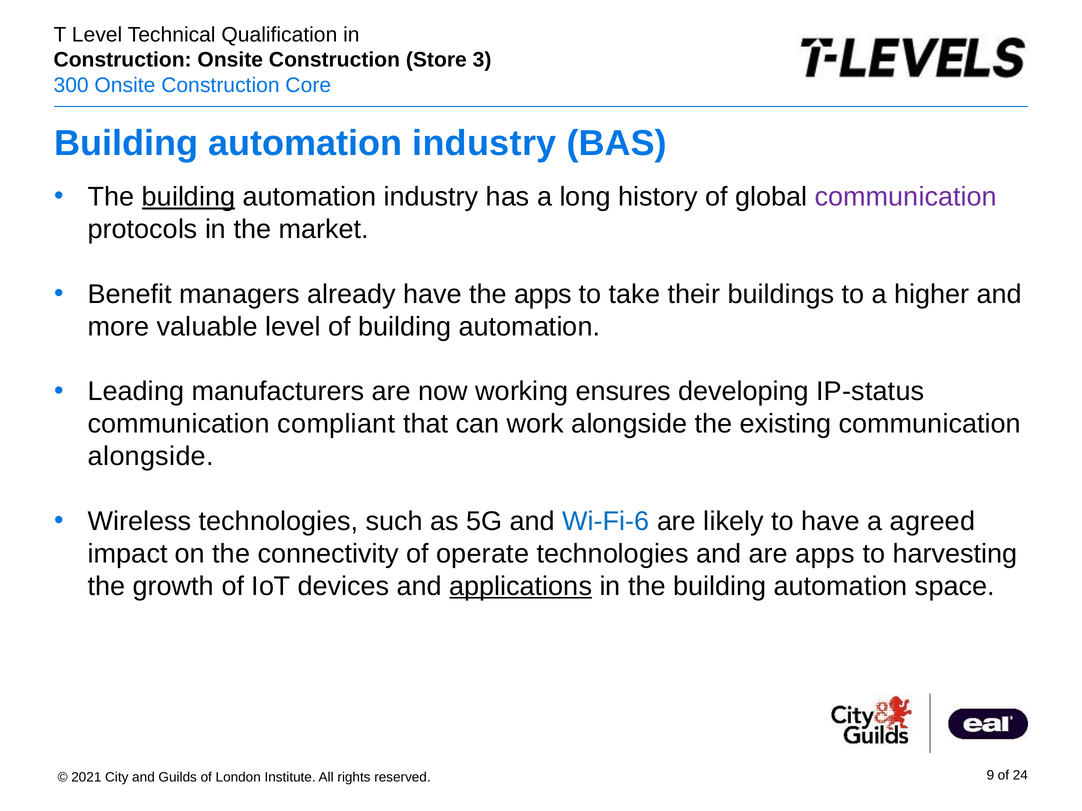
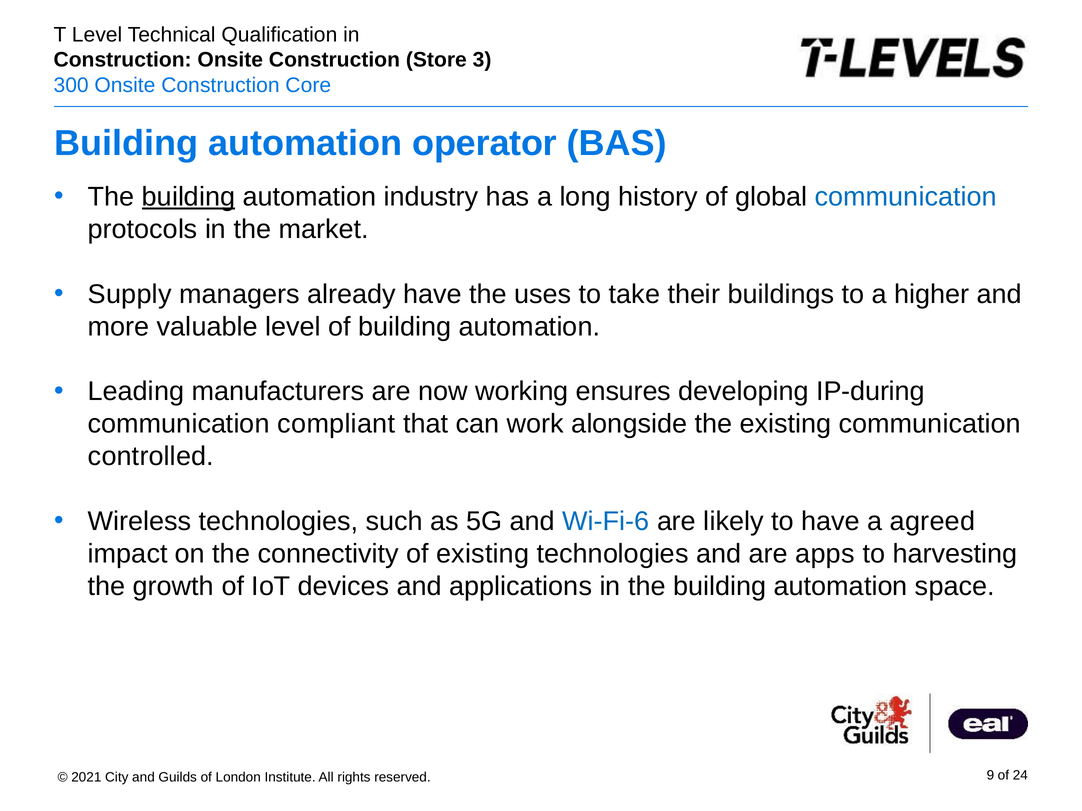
industry: industry -> operator (485, 143)
communication colour: purple -> blue (906, 197)
Benefit: Benefit -> Supply (130, 294)
the apps: apps -> uses (543, 294)
IP-status: IP-status -> IP-during (870, 392)
alongside: alongside -> controlled (151, 457)
of operate: operate -> existing (483, 554)
applications underline: present -> none (521, 587)
